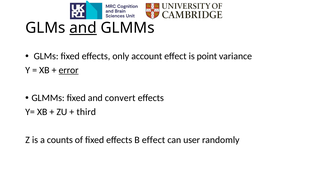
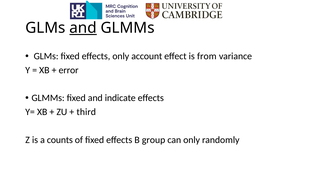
point: point -> from (207, 56)
error underline: present -> none (69, 70)
convert: convert -> indicate (120, 98)
B effect: effect -> group (154, 140)
can user: user -> only (192, 140)
